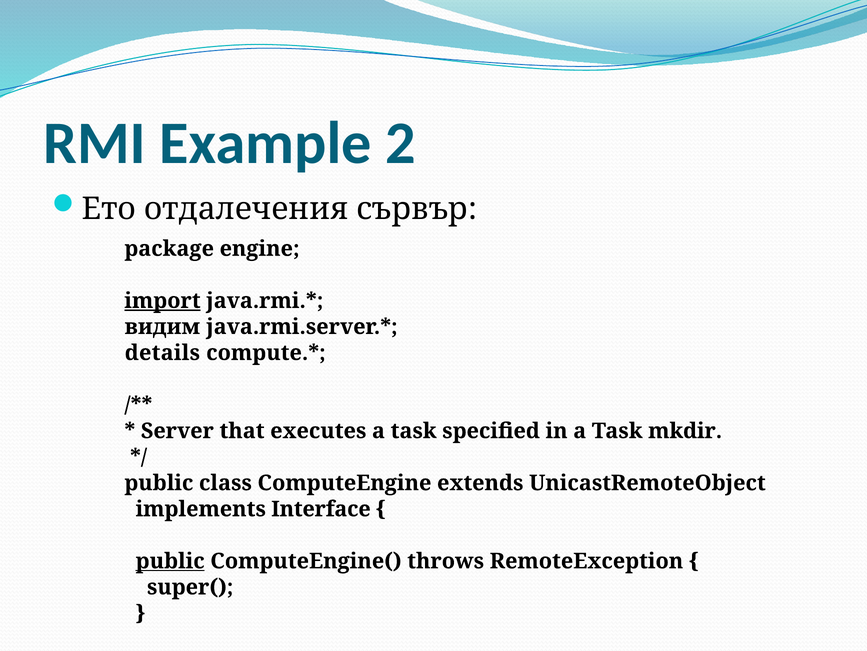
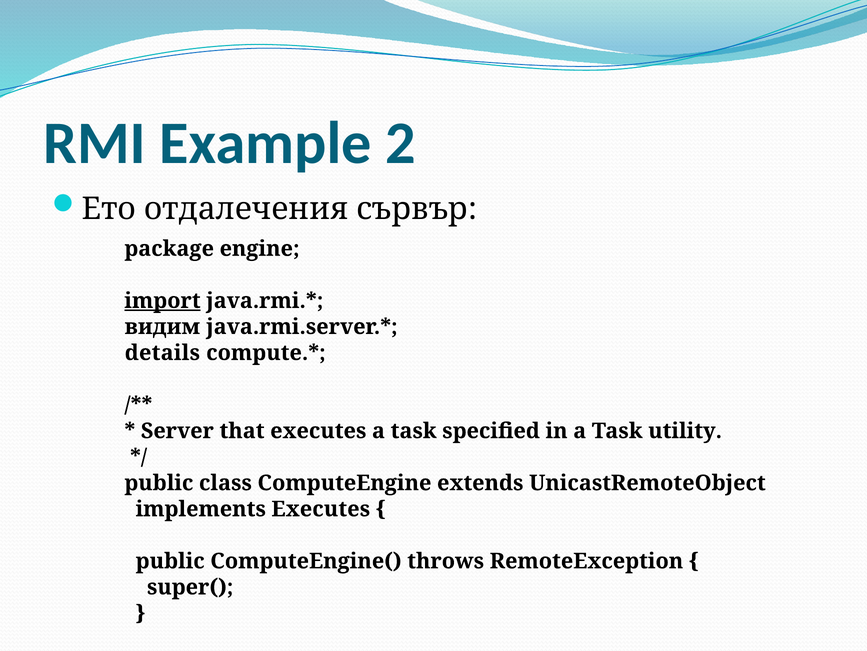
mkdir: mkdir -> utility (685, 430)
implements Interface: Interface -> Executes (321, 509)
public underline: present -> none (170, 561)
